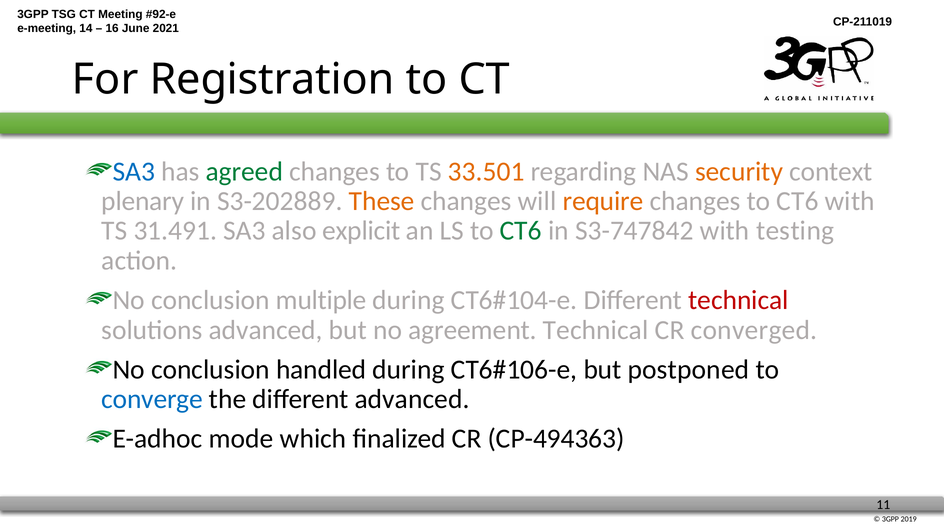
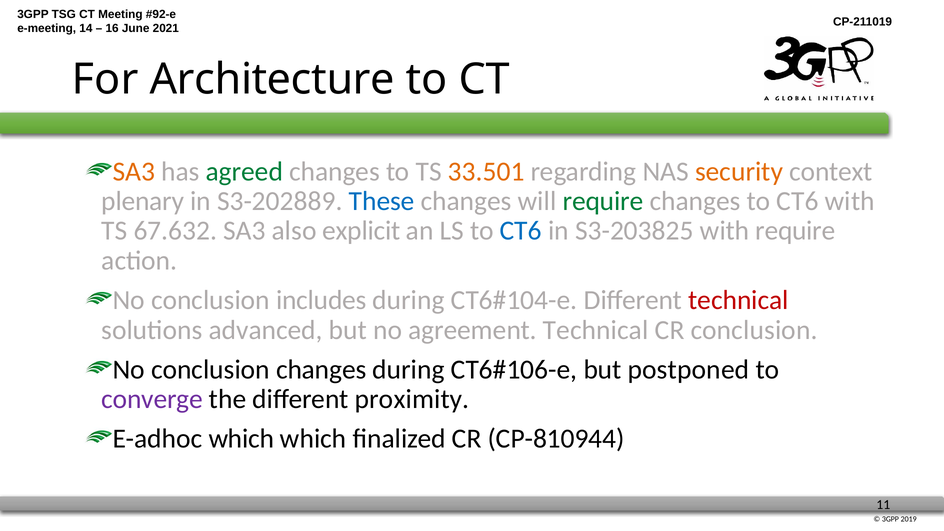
Registration: Registration -> Architecture (272, 79)
SA3 colour: blue -> orange (134, 171)
These colour: orange -> blue (382, 201)
require colour: orange -> green (603, 201)
31.491: 31.491 -> 67.632 (175, 231)
CT6 colour: green -> blue (521, 231)
S3-747842: S3-747842 -> S3-203825 (634, 231)
with testing: testing -> require (795, 231)
multiple: multiple -> includes (321, 300)
CR converged: converged -> conclusion (754, 330)
conclusion handled: handled -> changes (321, 370)
converge colour: blue -> purple (152, 399)
different advanced: advanced -> proximity (412, 399)
E-adhoc mode: mode -> which (241, 439)
CP-494363: CP-494363 -> CP-810944 (556, 439)
